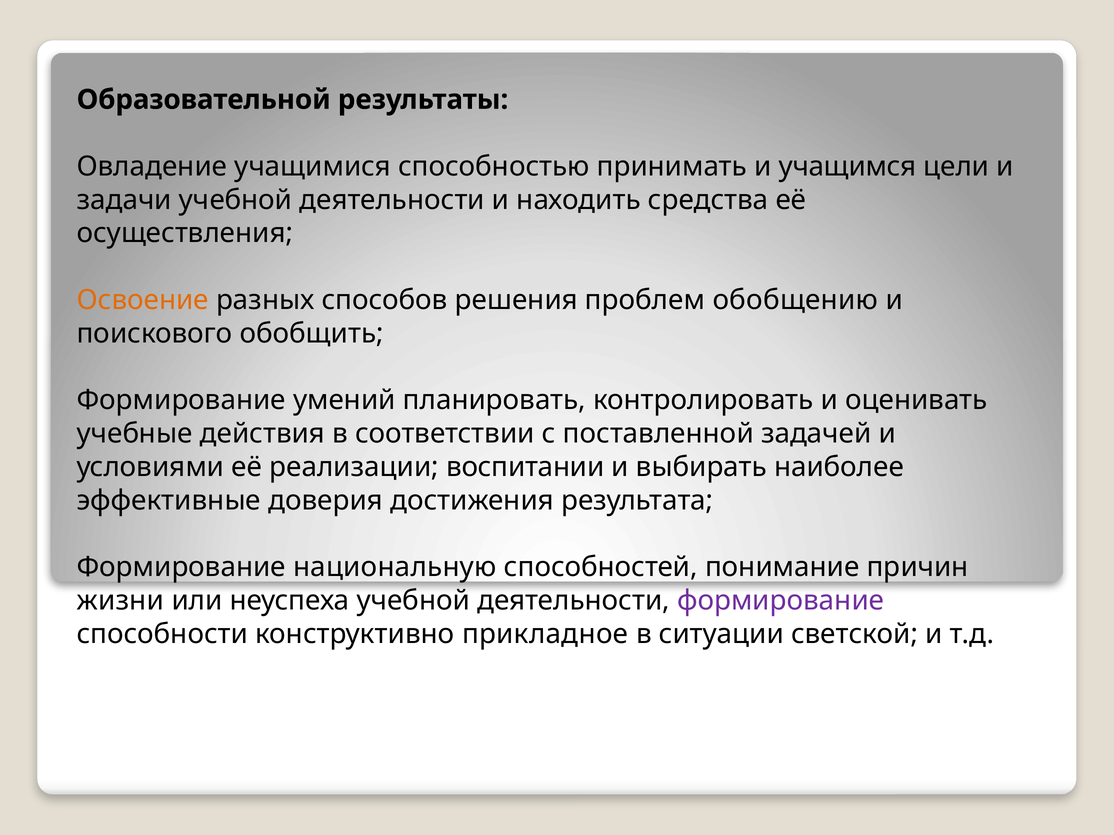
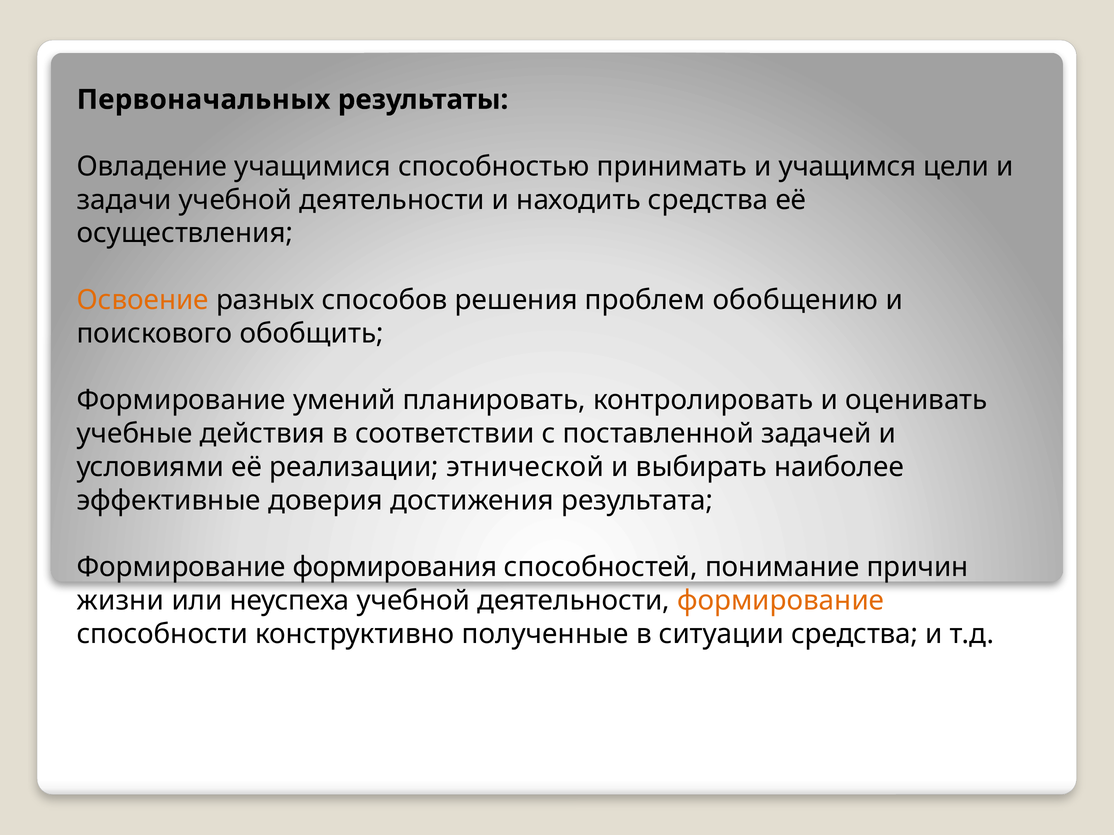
Образовательной: Образовательной -> Первоначальных (204, 100)
воспитании: воспитании -> этнической (525, 467)
национальную: национальную -> формирования (395, 568)
формирование colour: purple -> orange (781, 601)
прикладное: прикладное -> полученные (545, 634)
ситуации светской: светской -> средства (855, 634)
